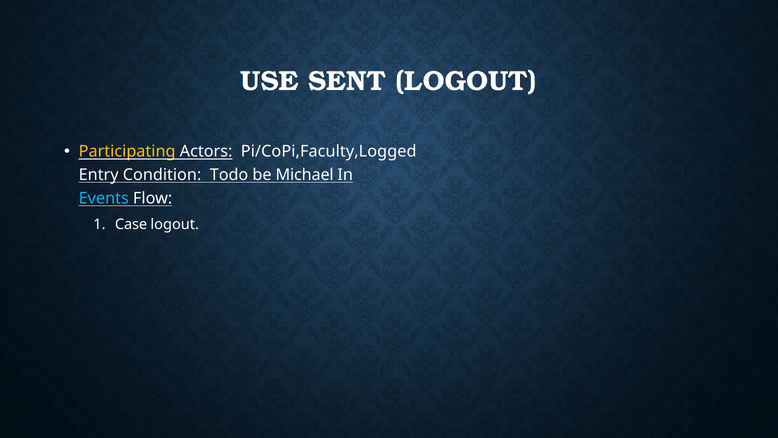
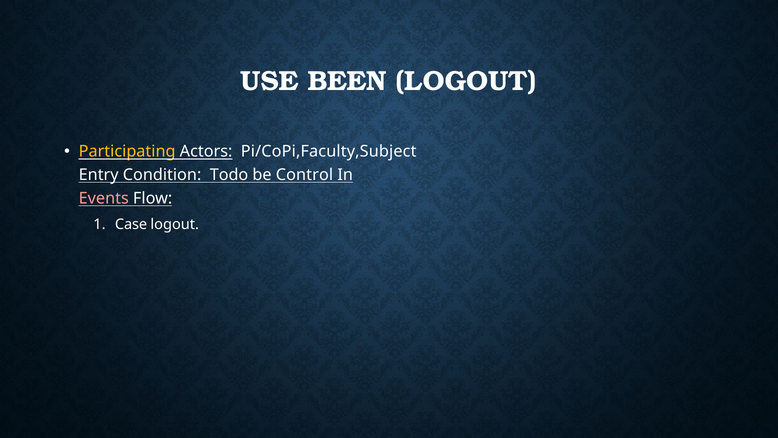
SENT: SENT -> BEEN (347, 81)
Pi/CoPi,Faculty,Logged: Pi/CoPi,Faculty,Logged -> Pi/CoPi,Faculty,Subject (329, 151)
Michael: Michael -> Control (304, 175)
Events colour: light blue -> pink (104, 198)
